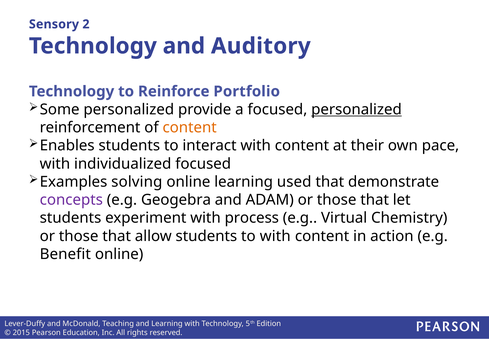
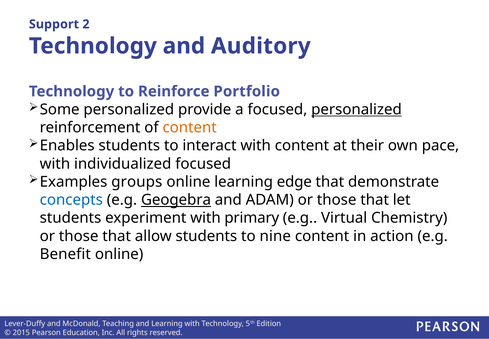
Sensory: Sensory -> Support (54, 24)
solving: solving -> groups (137, 182)
used: used -> edge (294, 182)
concepts colour: purple -> blue (71, 200)
Geogebra underline: none -> present (176, 200)
process: process -> primary (252, 218)
to with: with -> nine (275, 236)
